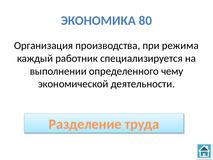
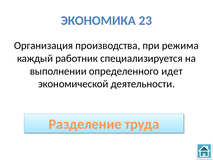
80: 80 -> 23 (145, 21)
чему: чему -> идет (172, 71)
